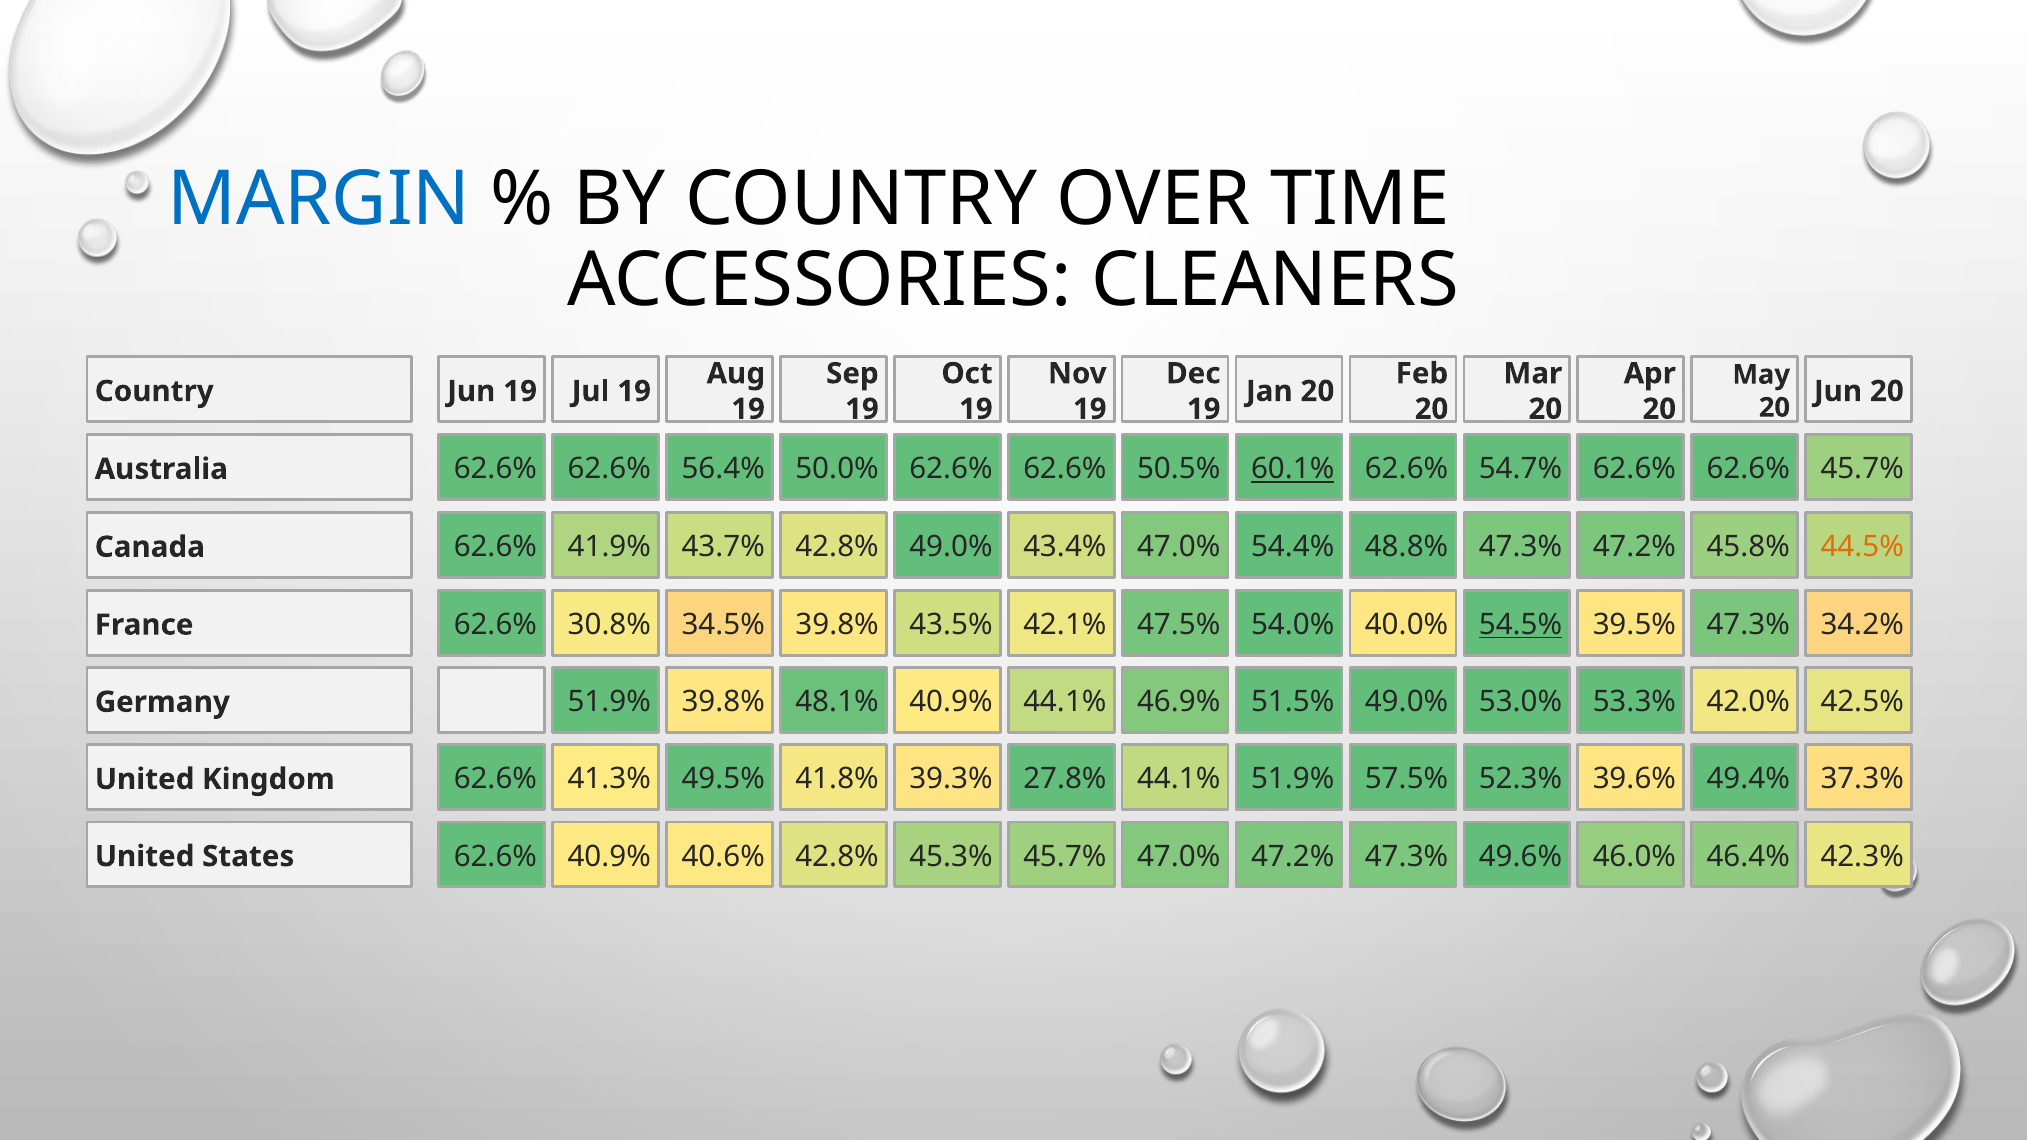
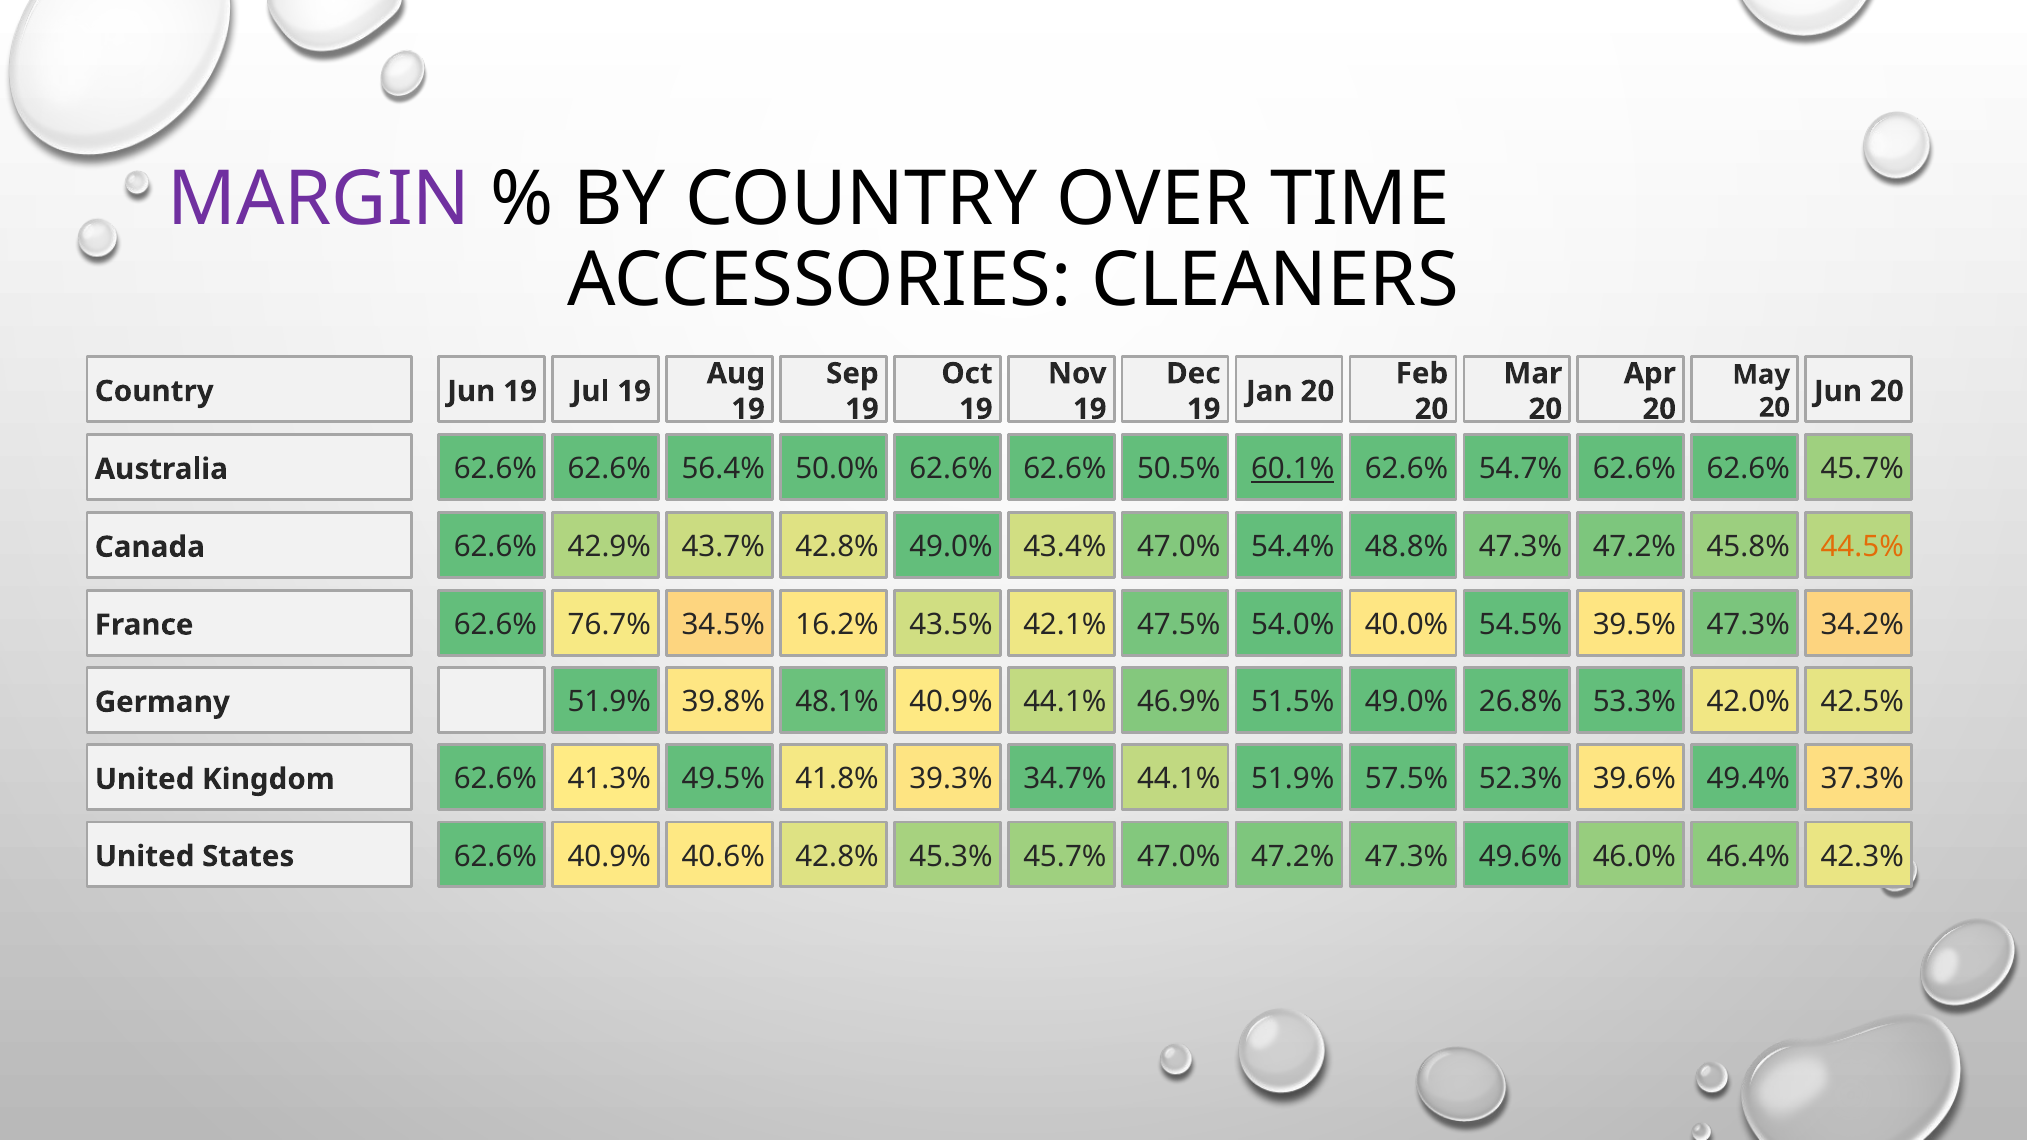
MARGIN colour: blue -> purple (319, 200)
41.9%: 41.9% -> 42.9% (609, 547)
30.8%: 30.8% -> 76.7% (609, 625)
34.5% 39.8%: 39.8% -> 16.2% (837, 625)
54.5% underline: present -> none (1521, 625)
53.0%: 53.0% -> 26.8% (1521, 702)
27.8%: 27.8% -> 34.7% (1065, 779)
